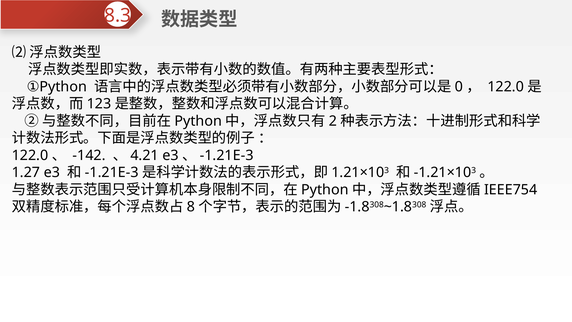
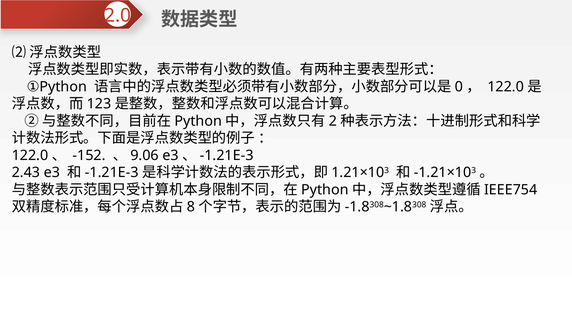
8.3: 8.3 -> 2.0 (118, 15)
-142: -142 -> -152 (89, 155)
4.21: 4.21 -> 9.06 (145, 155)
1.27: 1.27 -> 2.43 (26, 172)
